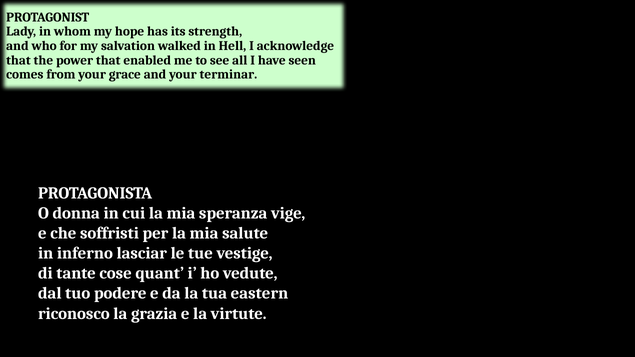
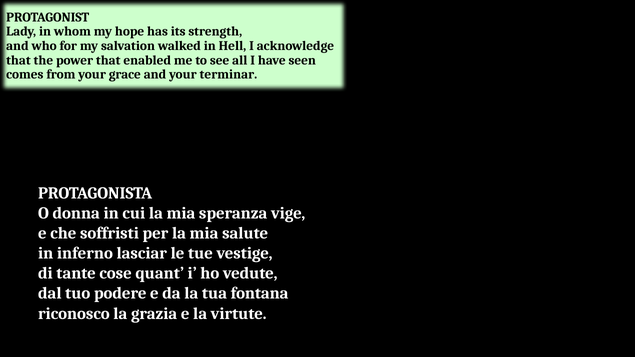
eastern: eastern -> fontana (260, 294)
